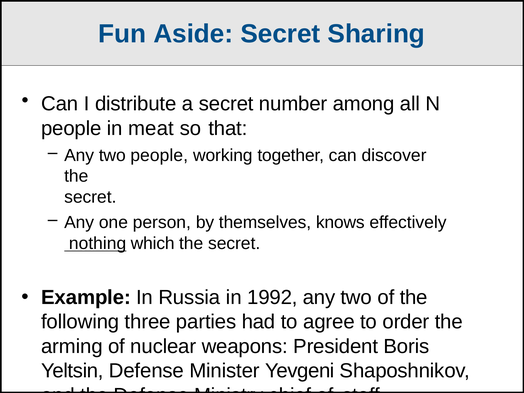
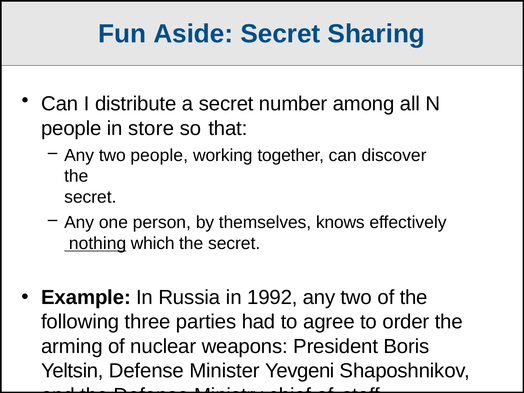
meat: meat -> store (151, 128)
